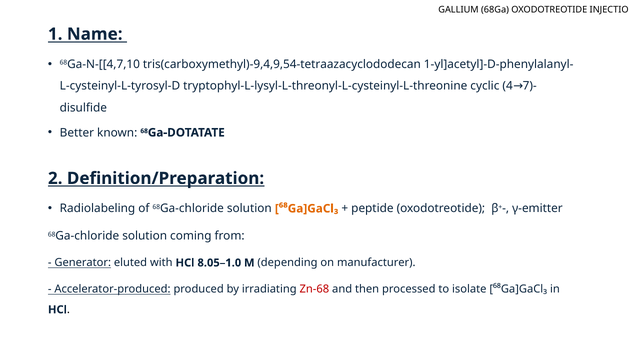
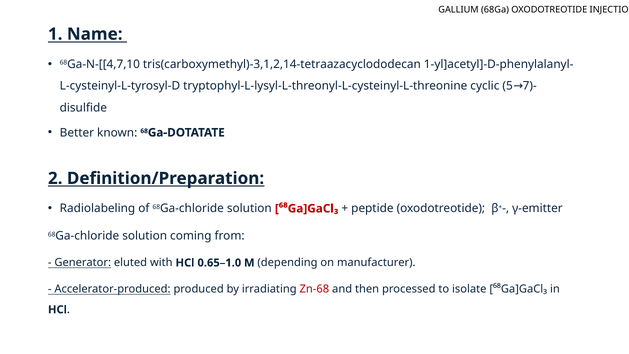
tris(carboxymethyl)-9,4,9,54-tetraazacyclododecan: tris(carboxymethyl)-9,4,9,54-tetraazacyclododecan -> tris(carboxymethyl)-3,1,2,14-tetraazacyclododecan (282, 64)
4: 4 -> 5 (508, 86)
⁶⁸Ga]GaCl₃ colour: orange -> red (307, 208)
8.05–1.0: 8.05–1.0 -> 0.65–1.0 (219, 263)
